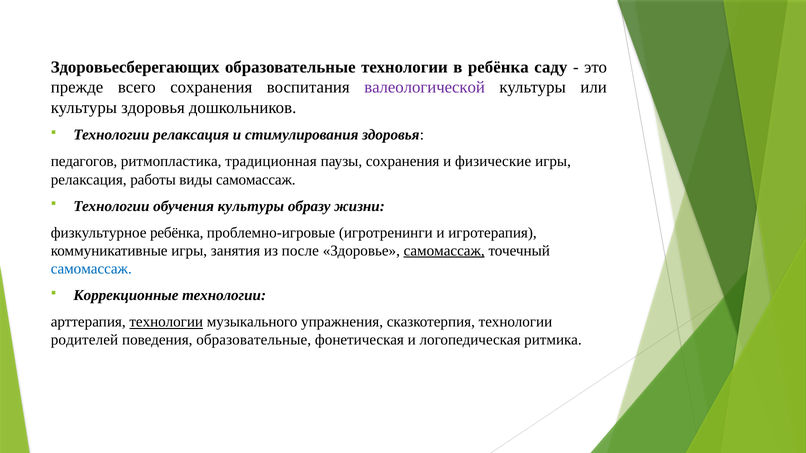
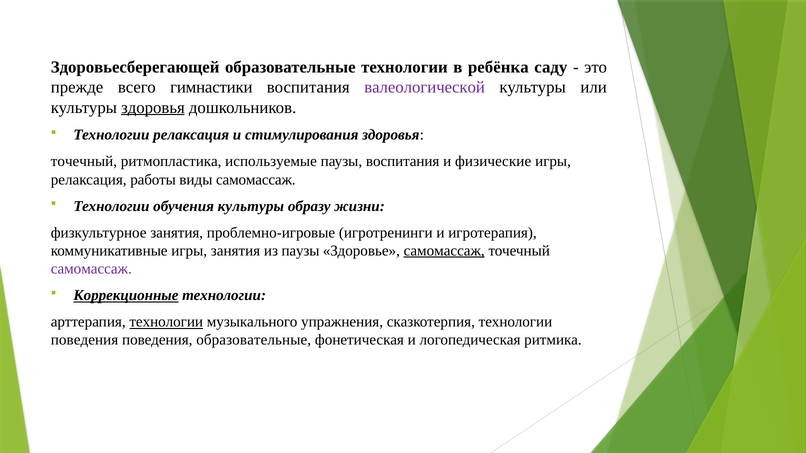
Здоровьесберегающих: Здоровьесберегающих -> Здоровьесберегающей (135, 67)
всего сохранения: сохранения -> гимнастики (211, 87)
здоровья underline: none -> present (153, 108)
педагогов: педагогов -> точечный (84, 162)
традиционная: традиционная -> используемые (271, 162)
паузы сохранения: сохранения -> воспитания (403, 162)
физкультурное ребёнка: ребёнка -> занятия (177, 233)
из после: после -> паузы (300, 251)
самомассаж colour: blue -> purple (91, 269)
Коррекционные underline: none -> present (126, 296)
родителей: родителей -> поведения (85, 340)
